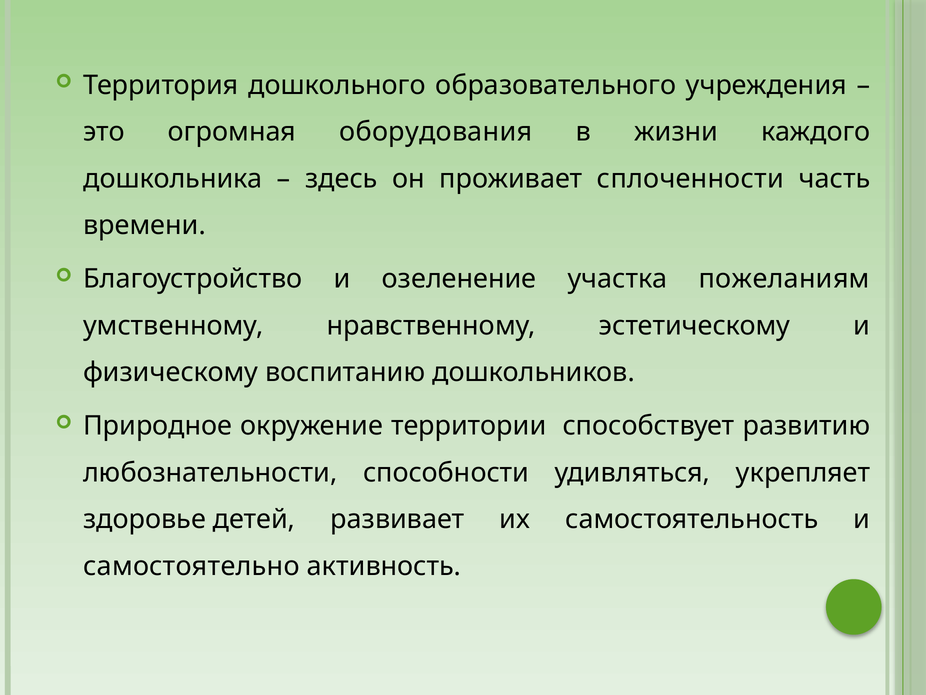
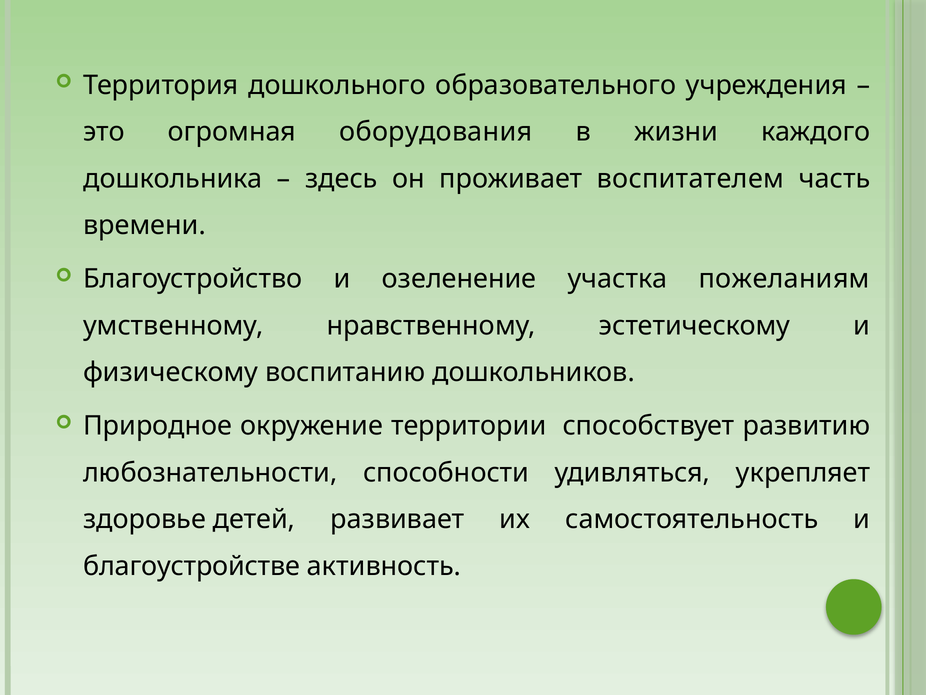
сплоченности: сплоченности -> воспитателем (690, 179)
самостоятельно: самостоятельно -> благоустройстве (192, 566)
